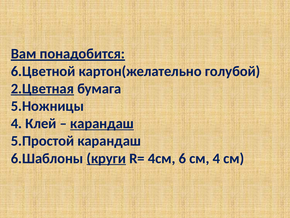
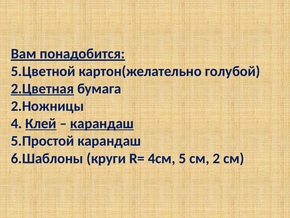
6.Цветной: 6.Цветной -> 5.Цветной (43, 71)
5.Ножницы: 5.Ножницы -> 2.Ножницы (47, 106)
Клей underline: none -> present (41, 123)
круги underline: present -> none (106, 158)
6: 6 -> 5 (182, 158)
см 4: 4 -> 2 (216, 158)
